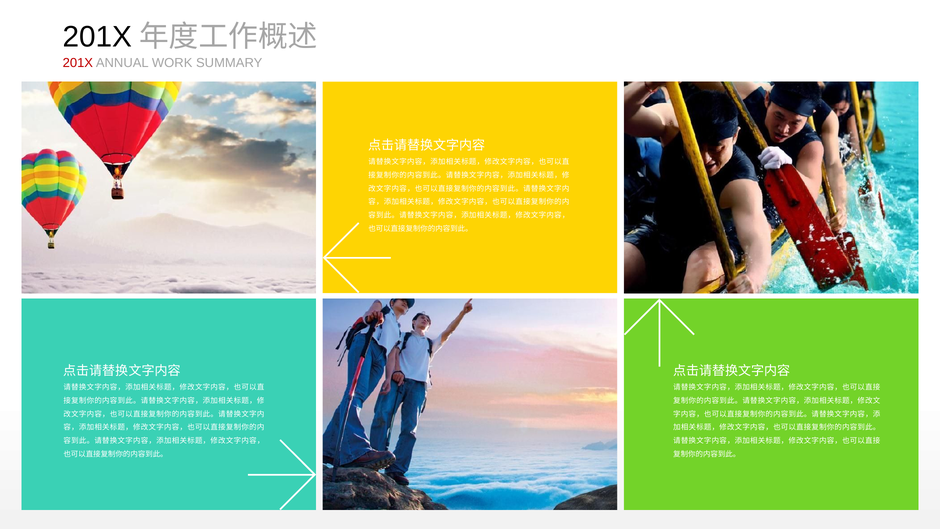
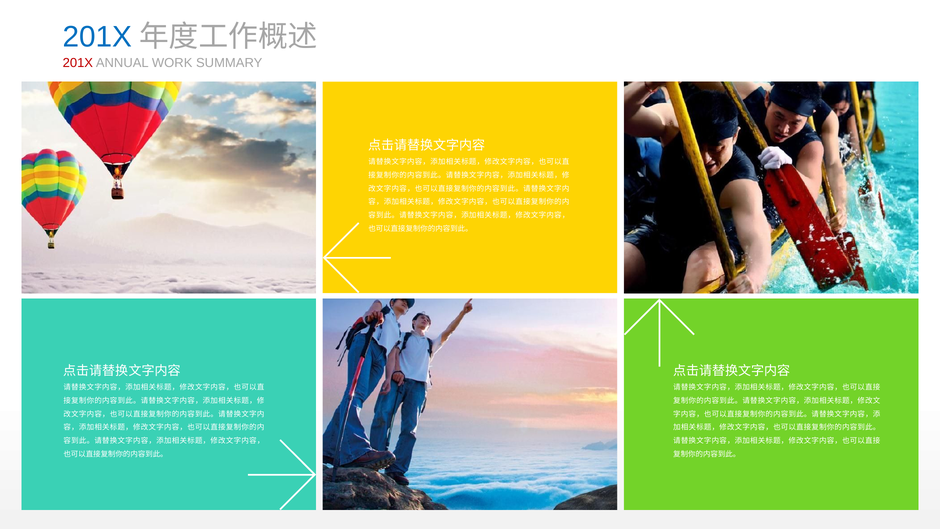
201X colour: black -> blue (97, 37)
